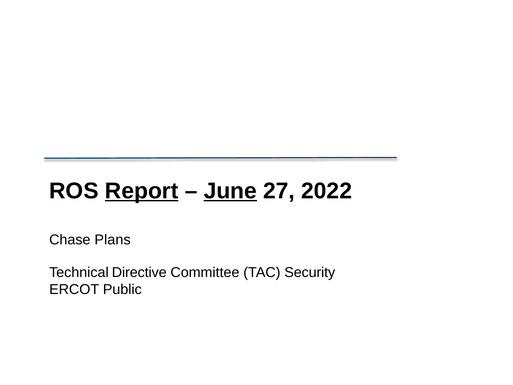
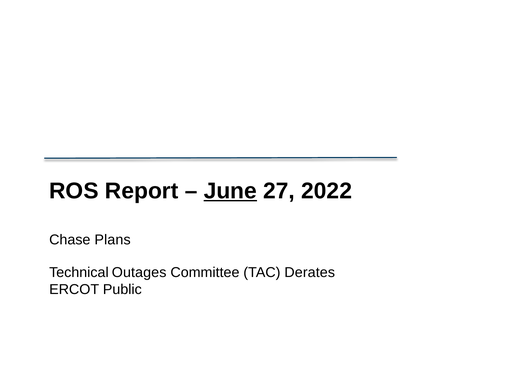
Report underline: present -> none (142, 191)
Directive: Directive -> Outages (139, 272)
Security: Security -> Derates (310, 272)
